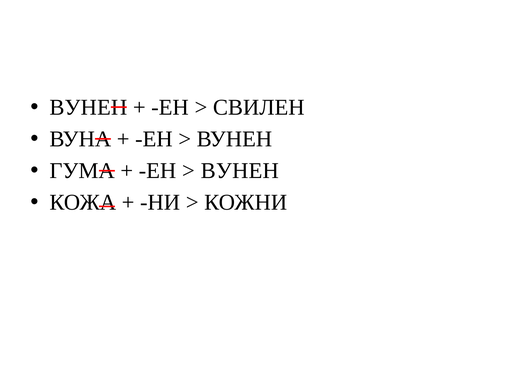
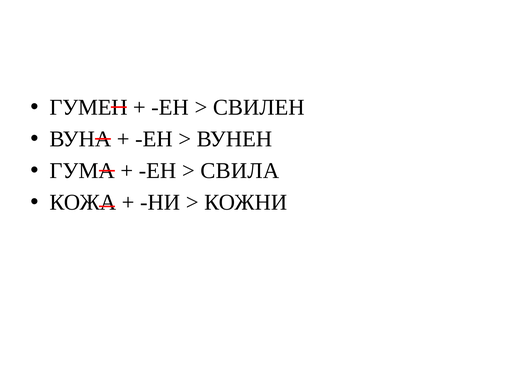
ВУНЕН: ВУНЕН -> ГУМЕН (88, 107)
ВУНЕН: ВУНЕН -> СВИЛА (240, 170)
